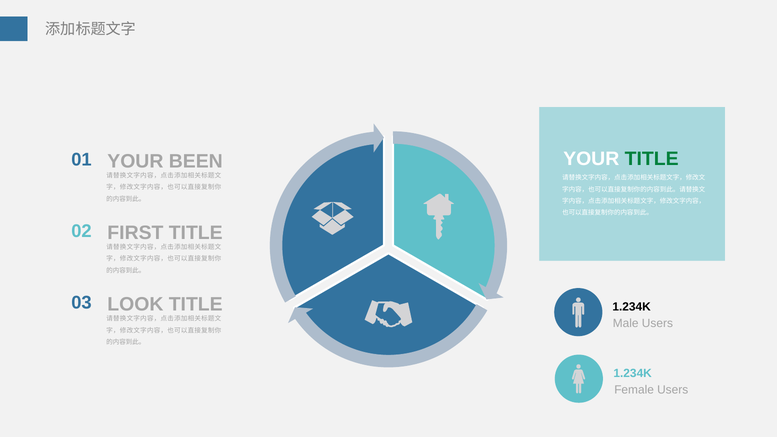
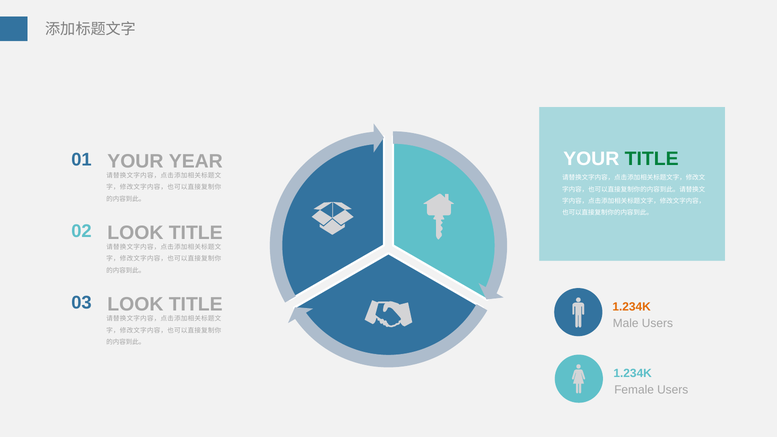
BEEN: BEEN -> YEAR (196, 161)
FIRST: FIRST -> LOOK (135, 233)
1.234K colour: black -> orange (632, 307)
